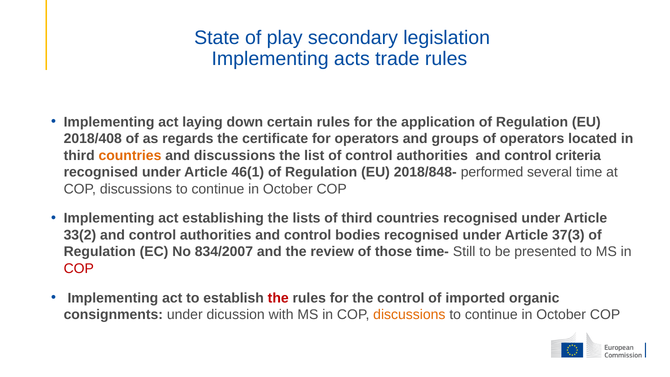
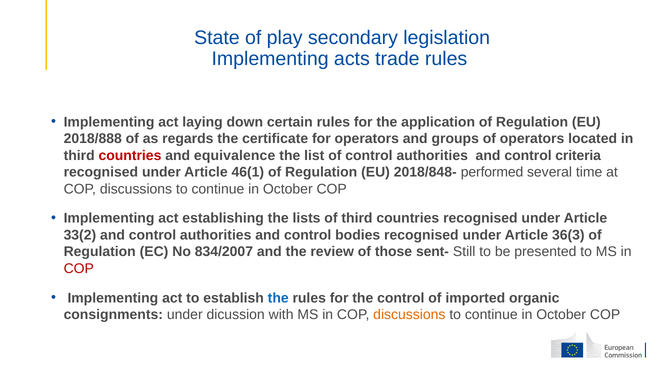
2018/408: 2018/408 -> 2018/888 (93, 139)
countries colour: orange -> red (130, 155)
and discussions: discussions -> equivalence (235, 155)
37(3: 37(3 -> 36(3 (568, 235)
time-: time- -> sent- (432, 252)
the colour: red -> blue (278, 298)
